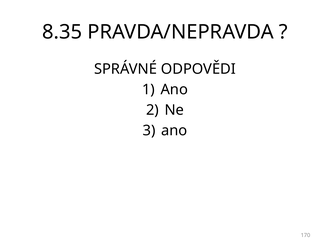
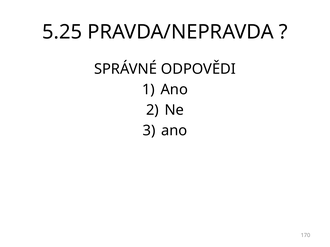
8.35: 8.35 -> 5.25 (62, 32)
